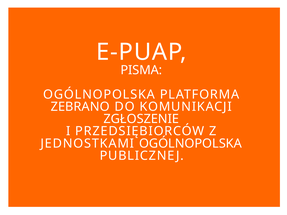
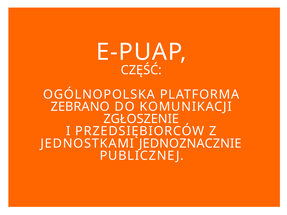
PISMA: PISMA -> CZĘŚĆ (141, 70)
JEDNOSTKAMI OGÓLNOPOLSKA: OGÓLNOPOLSKA -> JEDNOZNACZNIE (190, 144)
